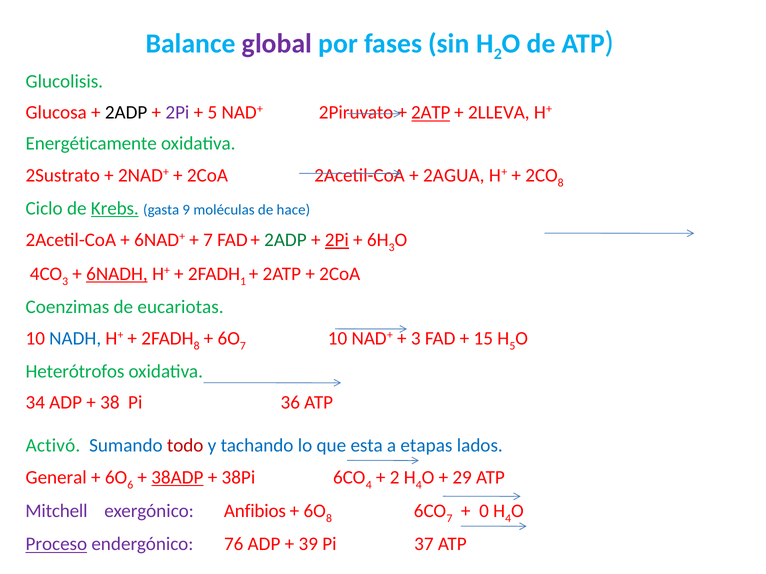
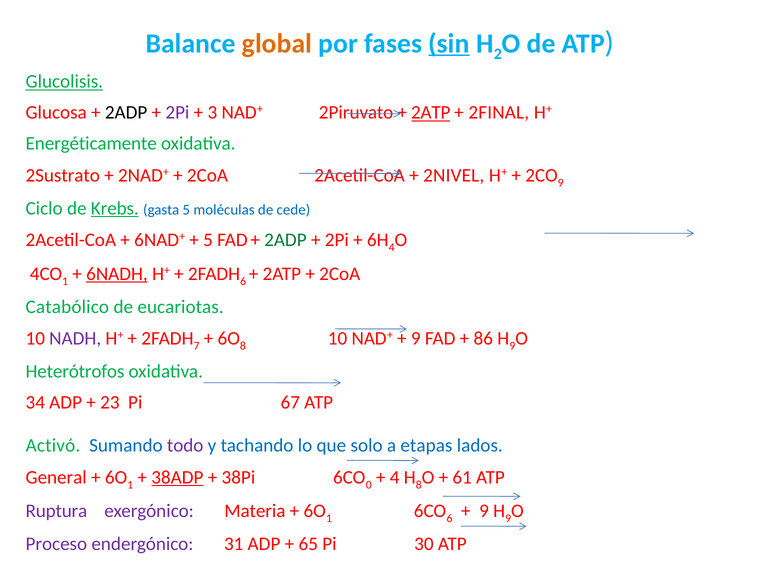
global colour: purple -> orange (277, 43)
sin underline: none -> present (449, 43)
Glucolisis underline: none -> present (64, 82)
5: 5 -> 3 (212, 113)
2LLEVA: 2LLEVA -> 2FINAL (499, 113)
2AGUA: 2AGUA -> 2NIVEL (454, 175)
8: 8 -> 9 (561, 183)
gasta 9: 9 -> 5 (186, 210)
hace: hace -> cede (293, 210)
7: 7 -> 5 (208, 240)
2Pi underline: present -> none (337, 240)
3: 3 -> 4 (392, 248)
3: 3 -> 1 (65, 281)
1: 1 -> 6 (243, 281)
Coenzimas: Coenzimas -> Catabólico (67, 307)
NADH colour: blue -> purple (75, 339)
8: 8 -> 7 (197, 346)
7: 7 -> 8 (243, 346)
3: 3 -> 9 (416, 339)
15: 15 -> 86 (483, 339)
5: 5 -> 9 (512, 346)
38: 38 -> 23 (110, 403)
36: 36 -> 67 (290, 403)
todo colour: red -> purple (185, 446)
esta: esta -> solo (367, 446)
6: 6 -> 1 (130, 485)
4: 4 -> 0 (369, 485)
2: 2 -> 4 (395, 478)
4: 4 -> 8 (419, 485)
29: 29 -> 61 (462, 478)
Mitchell: Mitchell -> Ruptura (56, 512)
Anfibios: Anfibios -> Materia (255, 512)
8: 8 -> 1 (329, 519)
7: 7 -> 6 (450, 519)
0: 0 -> 9 (484, 512)
4: 4 -> 9 (508, 519)
Proceso underline: present -> none (56, 545)
76: 76 -> 31 (234, 545)
39: 39 -> 65 (308, 545)
37: 37 -> 30 (424, 545)
